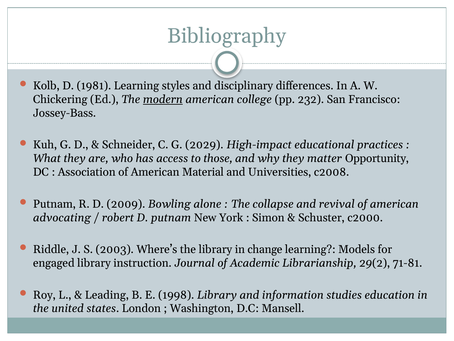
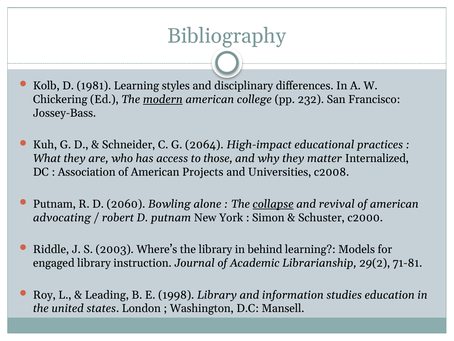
2029: 2029 -> 2064 (204, 145)
Opportunity: Opportunity -> Internalized (377, 158)
Material: Material -> Projects (203, 172)
2009: 2009 -> 2060 (126, 204)
collapse underline: none -> present (273, 204)
change: change -> behind (265, 249)
